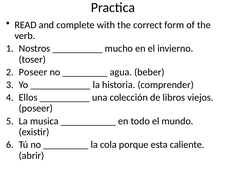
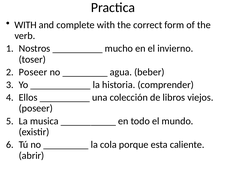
READ: READ -> WITH (26, 25)
